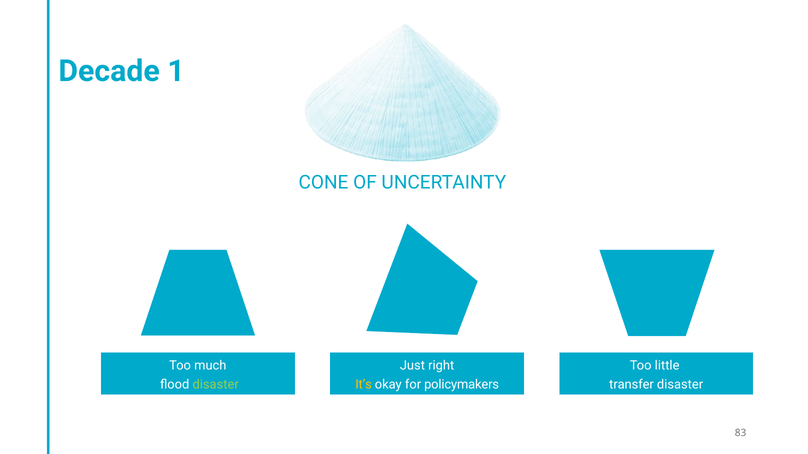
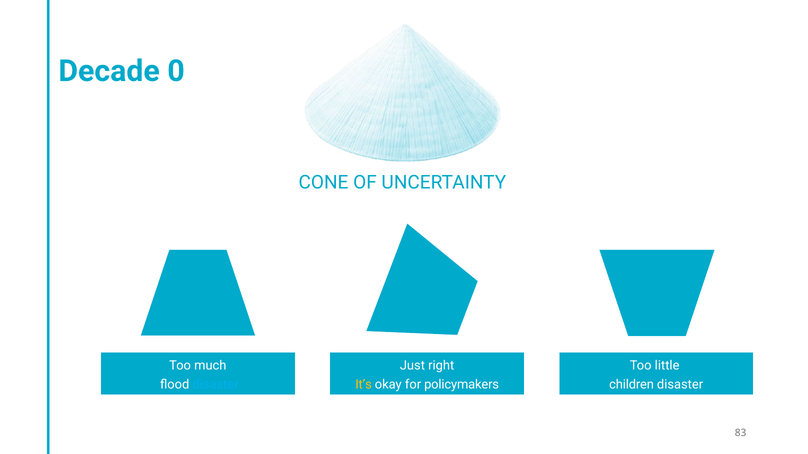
1: 1 -> 0 (176, 71)
disaster colour: light green -> light blue (216, 385)
transfer: transfer -> children (632, 385)
